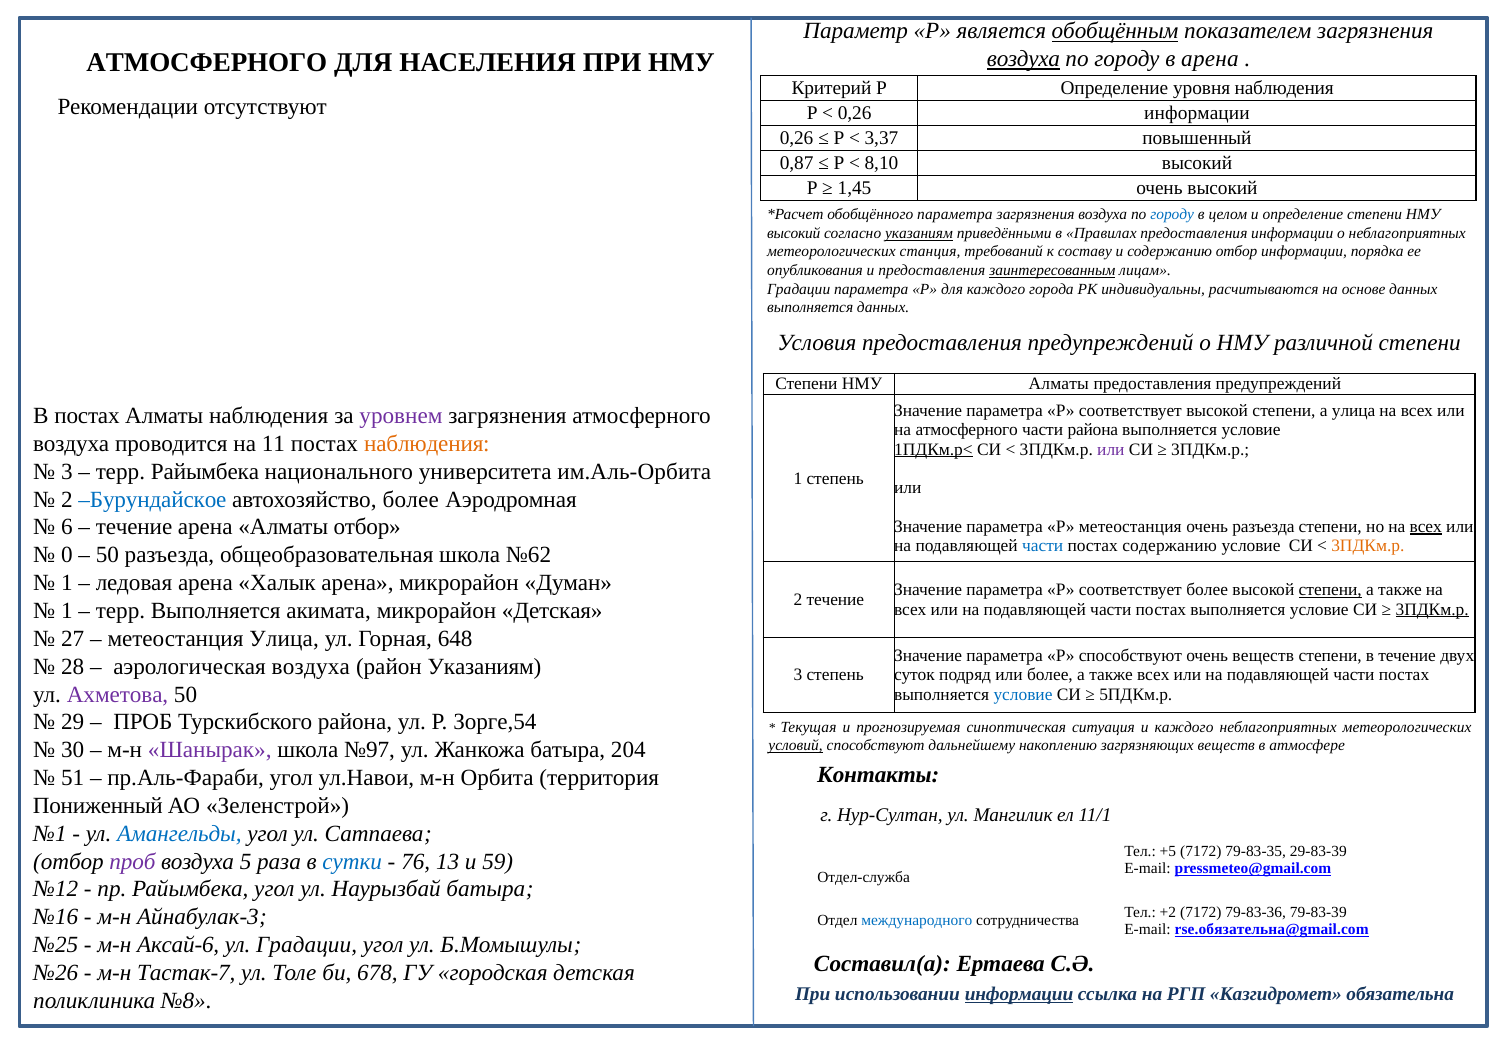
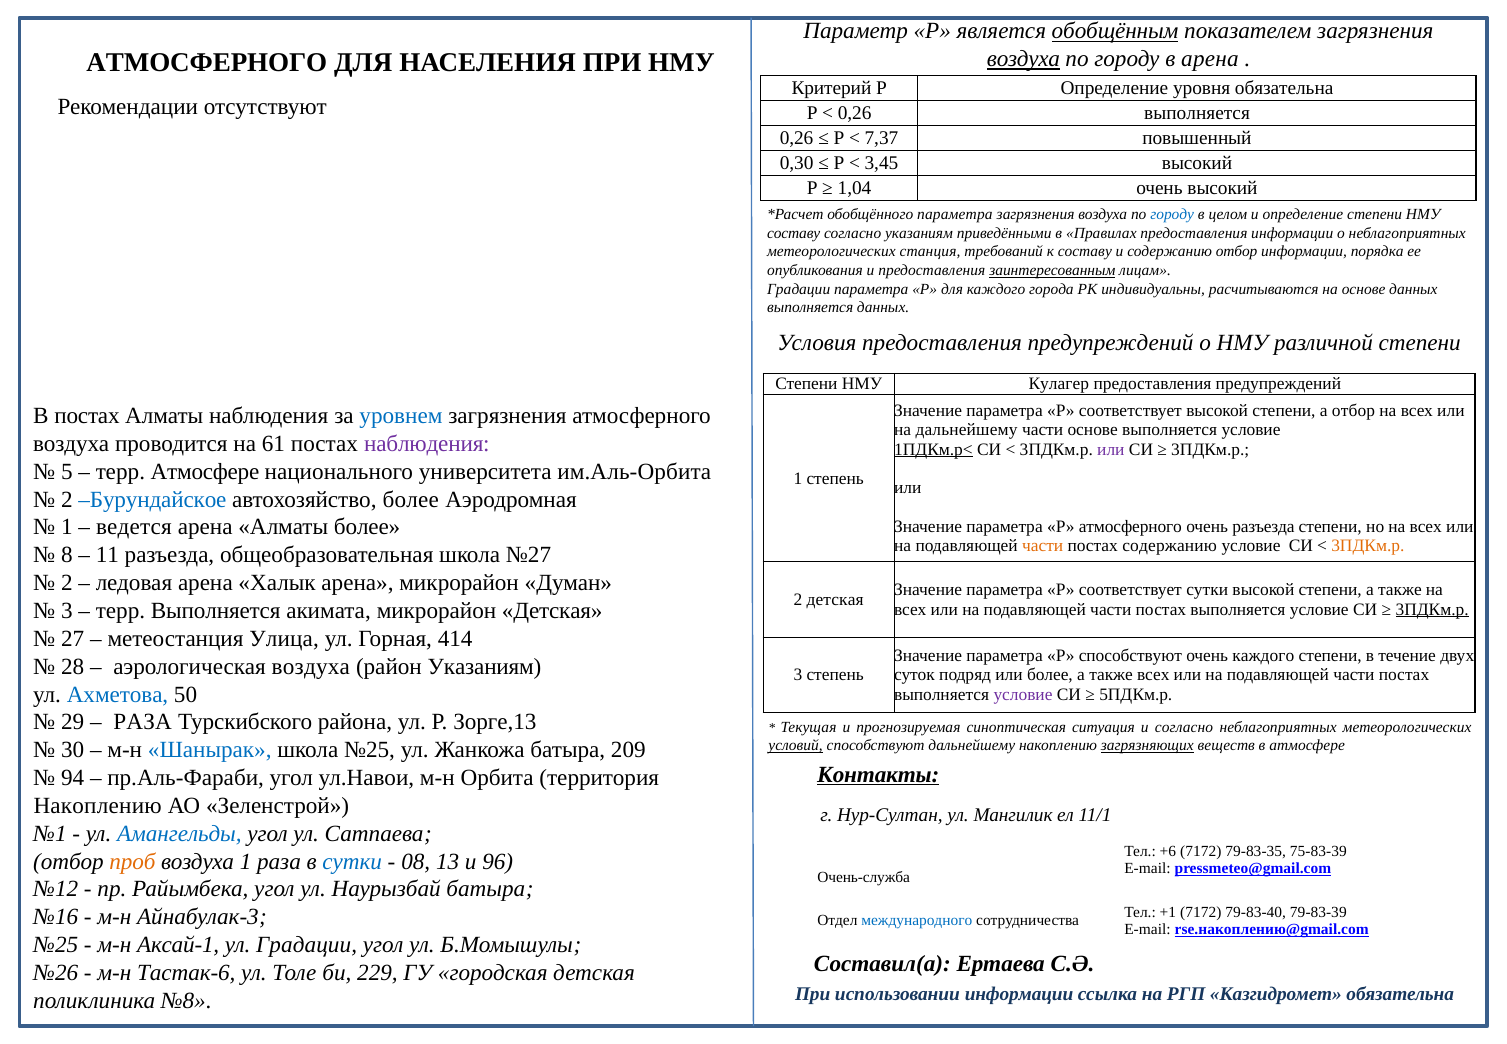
уровня наблюдения: наблюдения -> обязательна (1284, 88)
0,26 информации: информации -> выполняется (1197, 113)
3,37: 3,37 -> 7,37 (881, 138)
0,87: 0,87 -> 0,30 (797, 163)
8,10: 8,10 -> 3,45 (881, 163)
1,45: 1,45 -> 1,04 (855, 188)
высокий: высокий -> составу (794, 233)
указаниям underline: present -> none (919, 233)
НМУ Алматы: Алматы -> Кулагер (1059, 384)
а улица: улица -> отбор (1354, 410)
уровнем colour: purple -> blue (401, 416)
на атмосферного: атмосферного -> дальнейшему (967, 430)
части района: района -> основе (1093, 430)
11: 11 -> 61 (273, 444)
наблюдения colour: orange -> purple (427, 444)
3: 3 -> 5 (67, 471)
терр Райымбека: Райымбека -> Атмосфере (205, 471)
6: 6 -> 1 (67, 527)
течение: течение -> ведется (134, 527)
Алматы отбор: отбор -> более (367, 527)
Р метеостанция: метеостанция -> атмосферного (1130, 526)
всех underline: present -> none (1426, 526)
части colour: blue -> orange (1043, 545)
0: 0 -> 8 (67, 555)
50: 50 -> 11 (107, 555)
№62: №62 -> №27 (528, 555)
1: 1 -> 2 (67, 583)
соответствует более: более -> сутки (1207, 590)
степени underline: present -> none (1330, 590)
2 течение: течение -> детская (835, 599)
1: 1 -> 3 (67, 610)
648: 648 -> 414 (455, 638)
очень веществ: веществ -> каждого (1263, 655)
Ахметова colour: purple -> blue (118, 694)
условие colour: blue -> purple (1023, 694)
ПРОБ: ПРОБ -> РАЗА (143, 722)
Зорге,54: Зорге,54 -> Зорге,13 (495, 722)
и каждого: каждого -> согласно (1184, 726)
загрязняющих underline: none -> present (1147, 745)
Шанырак colour: purple -> blue (210, 750)
школа №97: №97 -> №25 (370, 750)
204: 204 -> 209 (628, 750)
Контакты underline: none -> present (878, 774)
51: 51 -> 94 (73, 777)
Пониженный: Пониженный -> Накоплению (98, 805)
+5: +5 -> +6 (1168, 851)
29-83-39: 29-83-39 -> 75-83-39 (1318, 851)
проб colour: purple -> orange (133, 861)
воздуха 5: 5 -> 1 (246, 861)
76: 76 -> 08 (416, 861)
59: 59 -> 96 (498, 861)
Отдел-служба: Отдел-служба -> Очень-служба (864, 877)
+2: +2 -> +1 (1168, 911)
79-83-36: 79-83-36 -> 79-83-40 (1256, 911)
rse.обязательна@gmail.com: rse.обязательна@gmail.com -> rse.накоплению@gmail.com (1272, 928)
Аксай-6: Аксай-6 -> Аксай-1 (178, 944)
Тастак-7: Тастак-7 -> Тастак-6 (186, 972)
678: 678 -> 229 (377, 972)
информации underline: present -> none (1019, 993)
